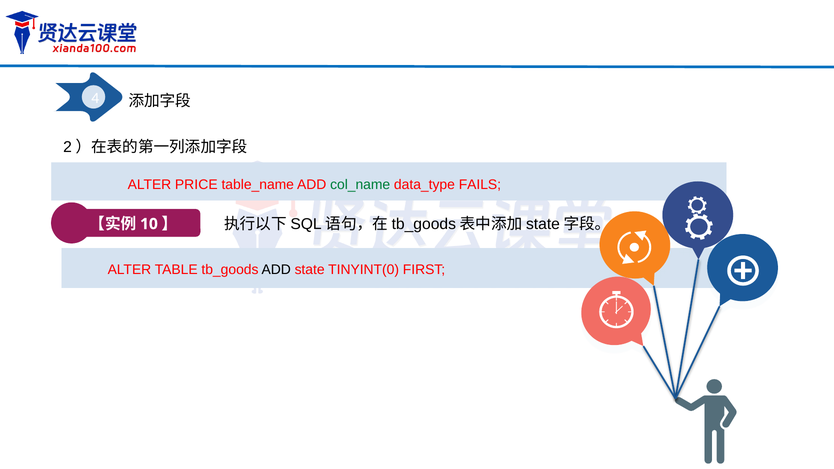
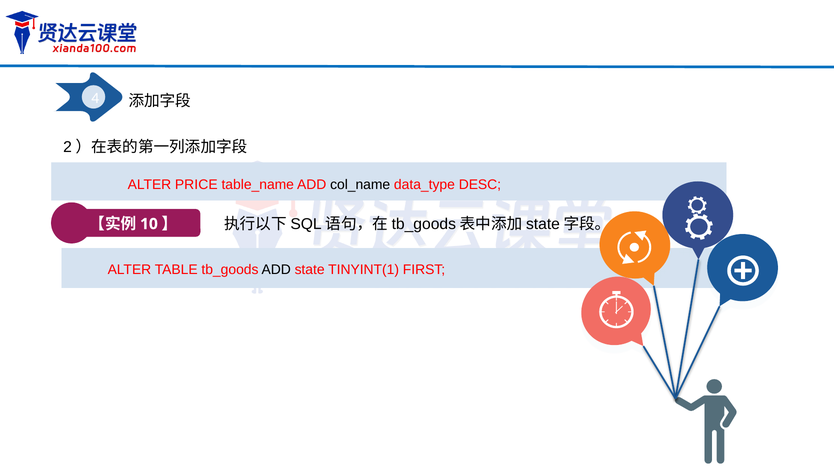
col_name colour: green -> black (360, 185)
FAILS: FAILS -> DESC (480, 185)
TINYINT(0: TINYINT(0 -> TINYINT(1 (364, 270)
